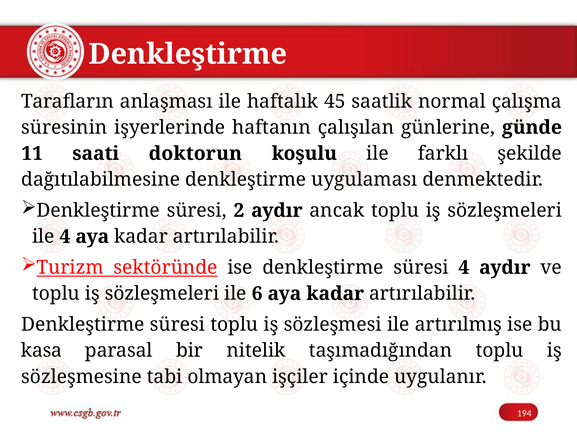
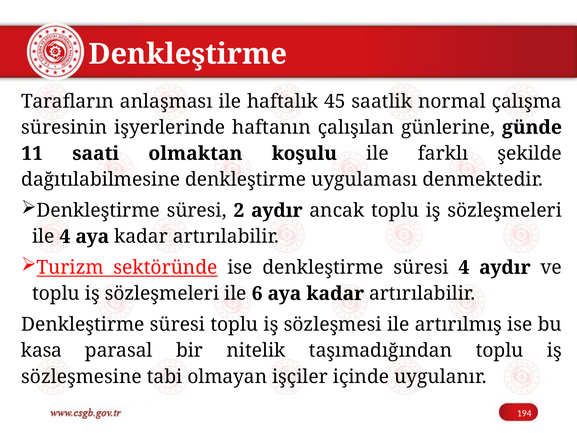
doktorun: doktorun -> olmaktan (195, 153)
